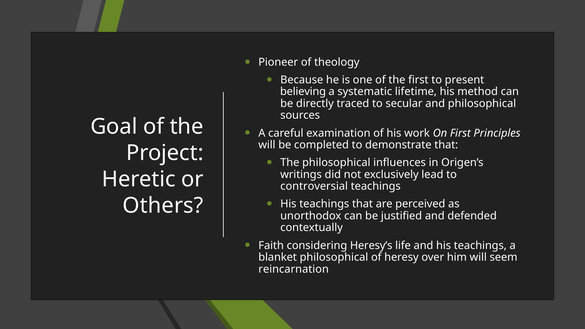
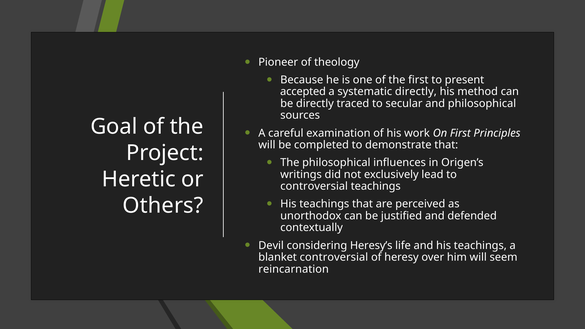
believing: believing -> accepted (303, 92)
systematic lifetime: lifetime -> directly (416, 92)
Faith: Faith -> Devil (271, 245)
blanket philosophical: philosophical -> controversial (334, 257)
